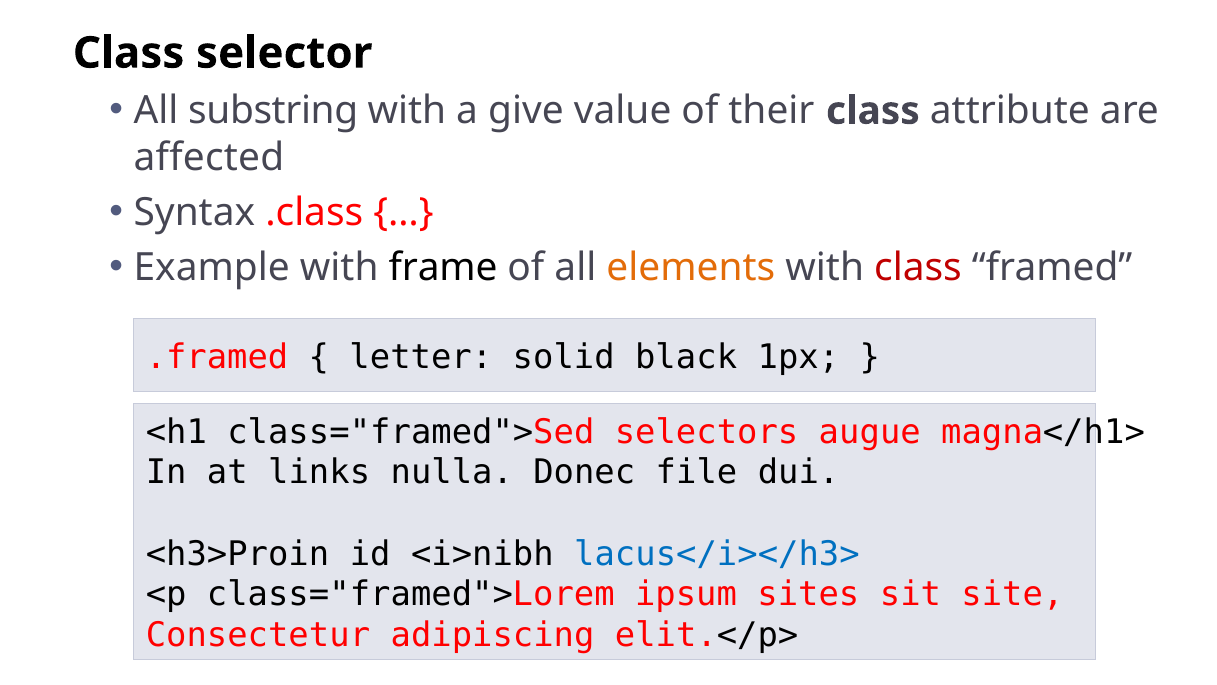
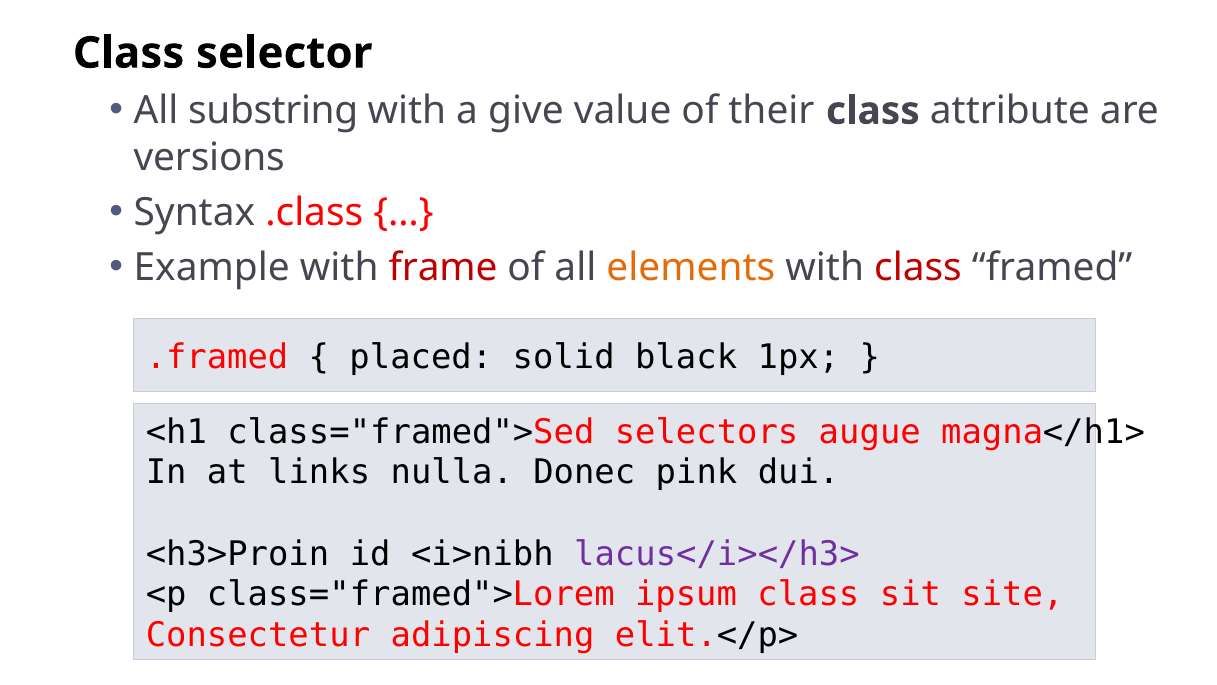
affected: affected -> versions (209, 158)
frame colour: black -> red (443, 268)
letter: letter -> placed (421, 357)
file: file -> pink (697, 472)
lacus</i></h3> colour: blue -> purple (717, 553)
ipsum sites: sites -> class (808, 594)
